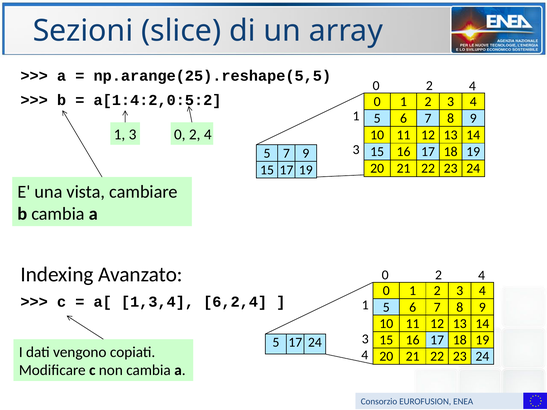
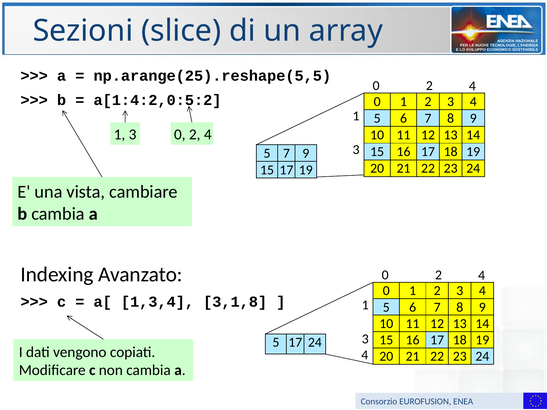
6,2,4: 6,2,4 -> 3,1,8 (235, 302)
